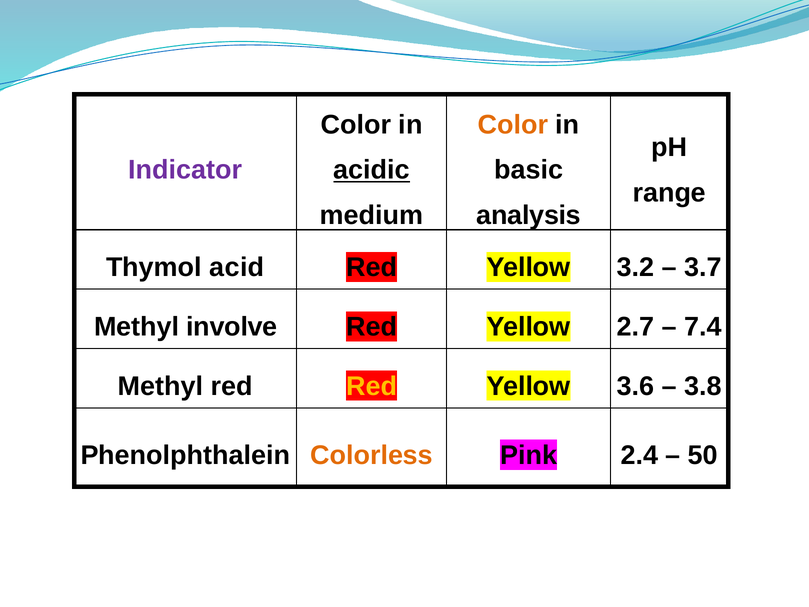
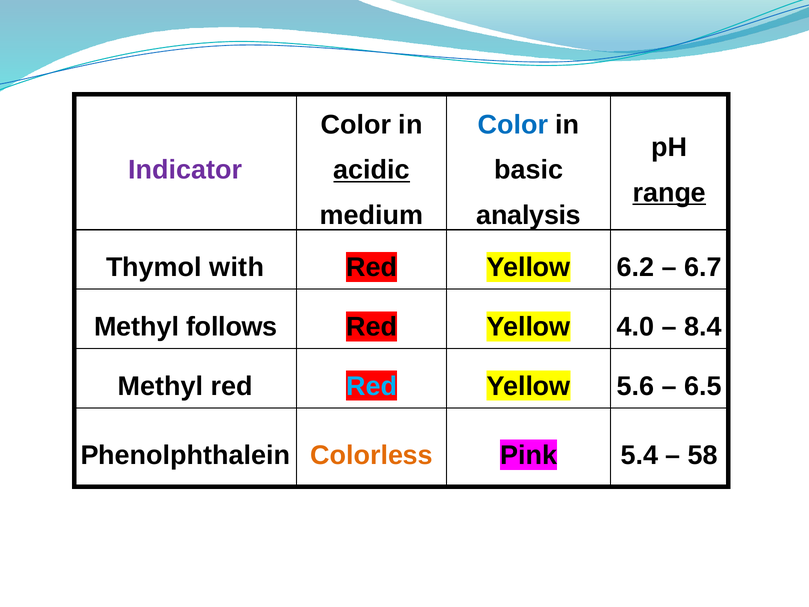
Color colour: orange -> blue (513, 125)
range underline: none -> present (669, 193)
acid: acid -> with (237, 267)
3.2: 3.2 -> 6.2 (636, 267)
3.7: 3.7 -> 6.7 (703, 267)
involve: involve -> follows (232, 327)
2.7: 2.7 -> 4.0 (636, 327)
7.4: 7.4 -> 8.4 (703, 327)
Red colour: yellow -> light blue (372, 386)
3.6: 3.6 -> 5.6 (636, 386)
3.8: 3.8 -> 6.5 (703, 386)
2.4: 2.4 -> 5.4 (639, 455)
50: 50 -> 58 (703, 455)
